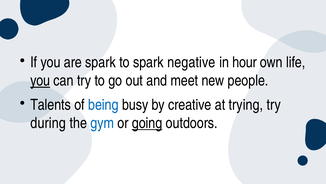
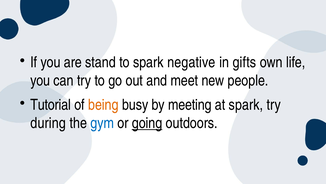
are spark: spark -> stand (101, 62)
hour: hour -> gifts (244, 62)
you underline: present -> none (40, 80)
Talents: Talents -> Tutorial (51, 104)
being colour: blue -> orange (103, 104)
creative: creative -> meeting (190, 104)
at trying: trying -> spark (246, 104)
